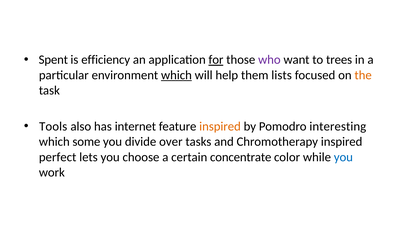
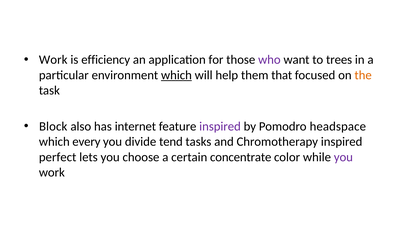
Spent: Spent -> Work (53, 60)
for underline: present -> none (216, 60)
lists: lists -> that (282, 75)
Tools: Tools -> Block (53, 126)
inspired colour: orange -> purple (220, 126)
interesting: interesting -> headspace (338, 126)
some: some -> every (86, 141)
over: over -> tend (171, 141)
you colour: blue -> purple (343, 157)
